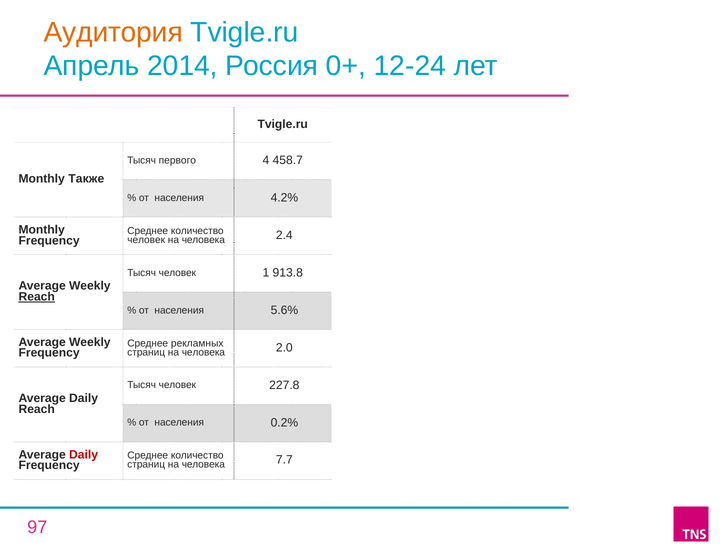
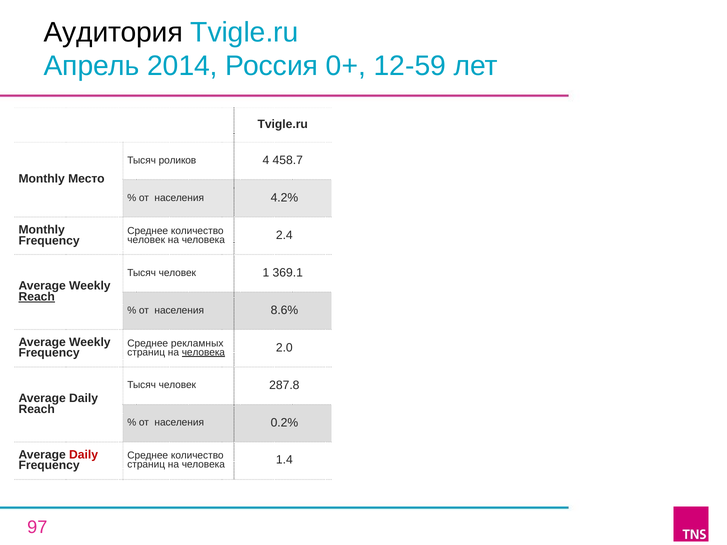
Аудитория colour: orange -> black (113, 32)
12-24: 12-24 -> 12-59 (410, 66)
первого: первого -> роликов (177, 160)
Также: Также -> Место (86, 179)
913.8: 913.8 -> 369.1 (288, 273)
5.6%: 5.6% -> 8.6% (284, 310)
человека underline: none -> present (203, 352)
227.8: 227.8 -> 287.8 (284, 385)
7.7: 7.7 -> 1.4 (284, 460)
